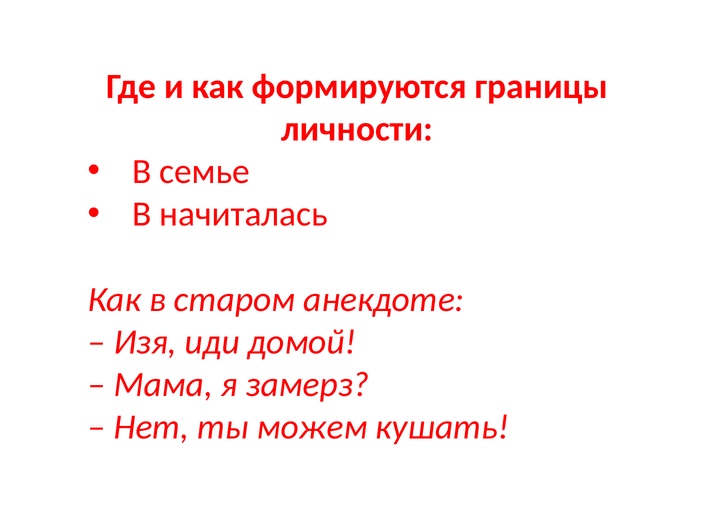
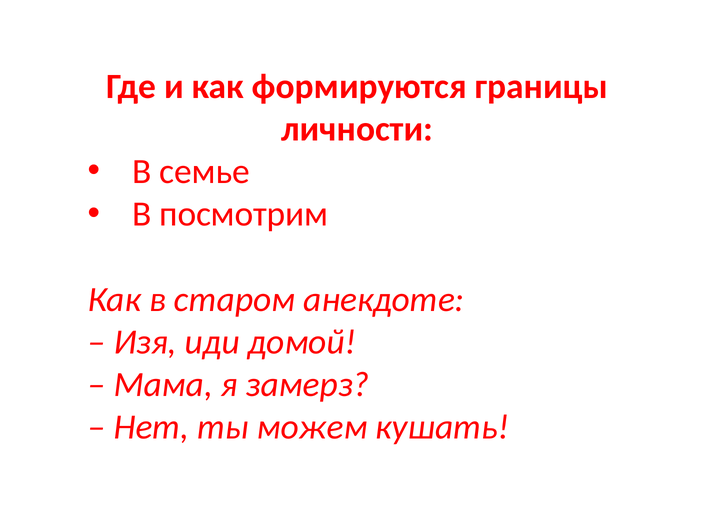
начиталась: начиталась -> посмотрим (244, 214)
